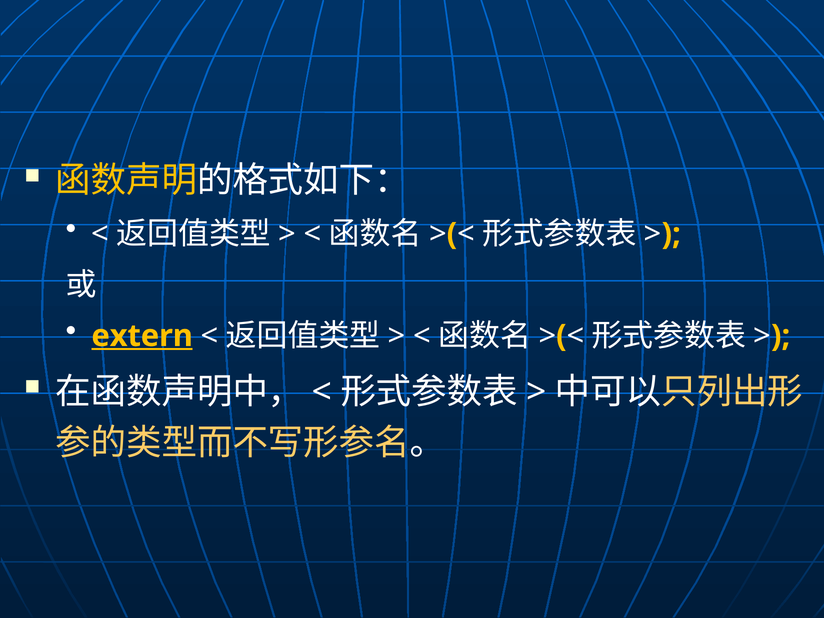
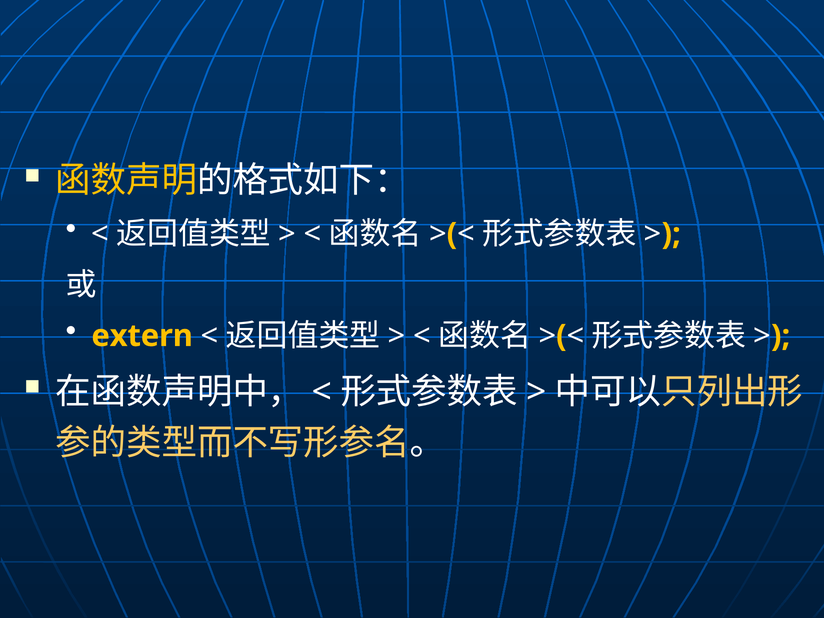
extern underline: present -> none (142, 336)
